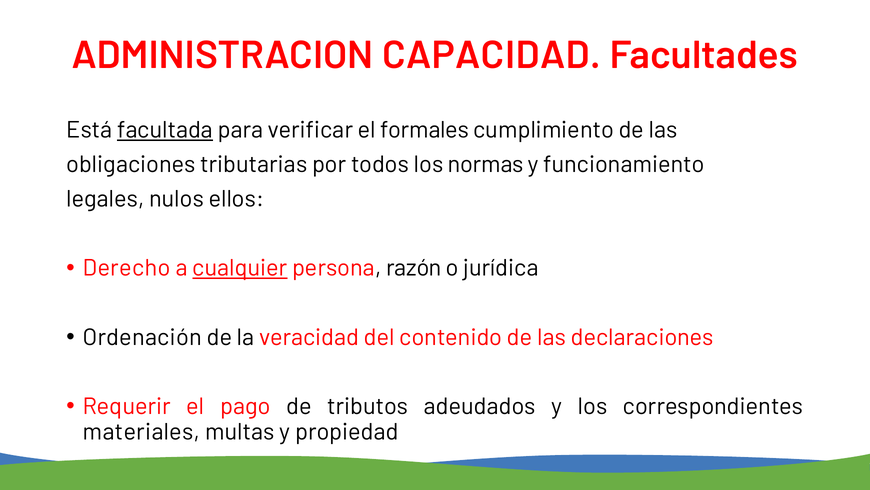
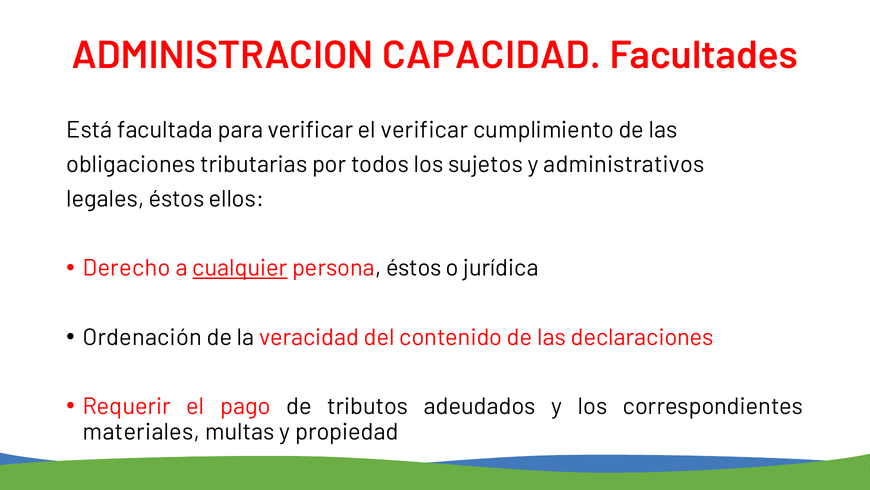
facultada underline: present -> none (165, 130)
el formales: formales -> verificar (424, 130)
normas: normas -> sujetos (486, 164)
funcionamiento: funcionamiento -> administrativos (624, 164)
legales nulos: nulos -> éstos (177, 199)
persona razón: razón -> éstos (414, 268)
